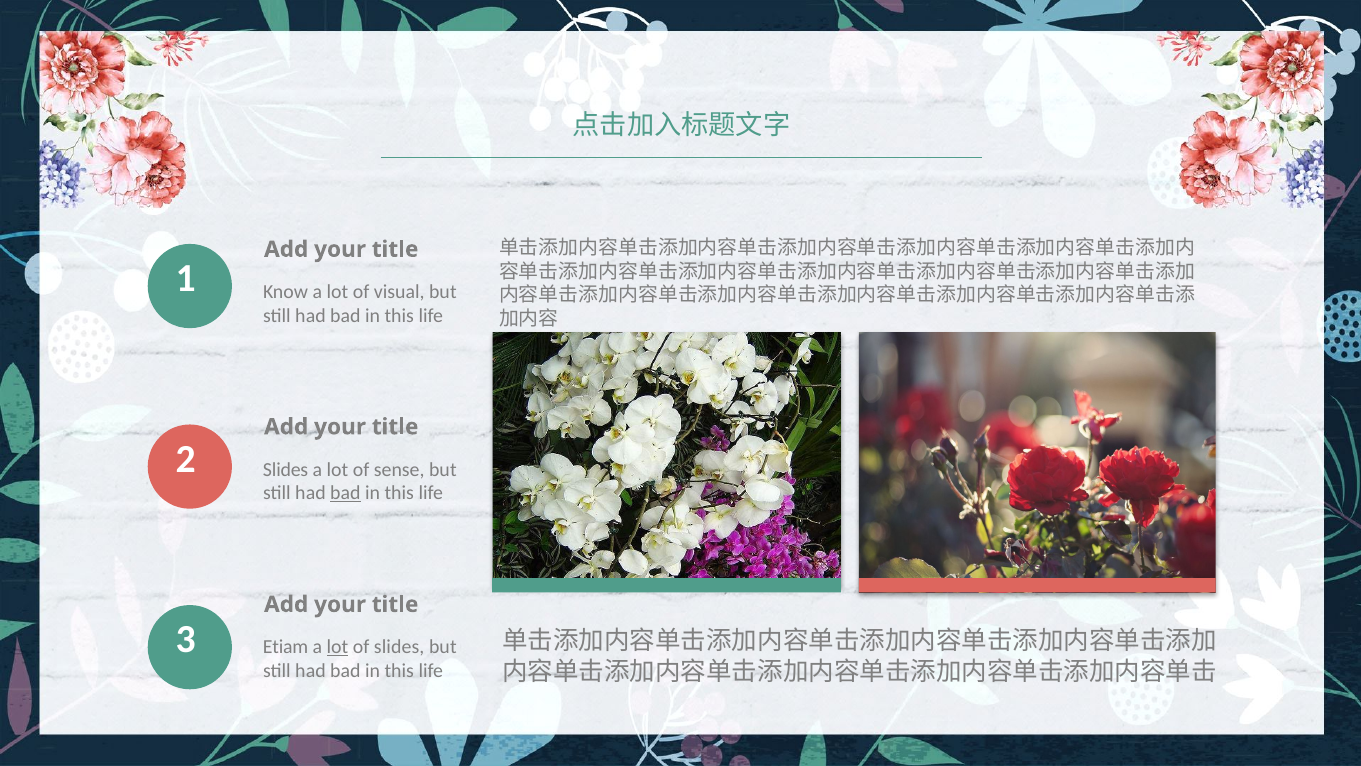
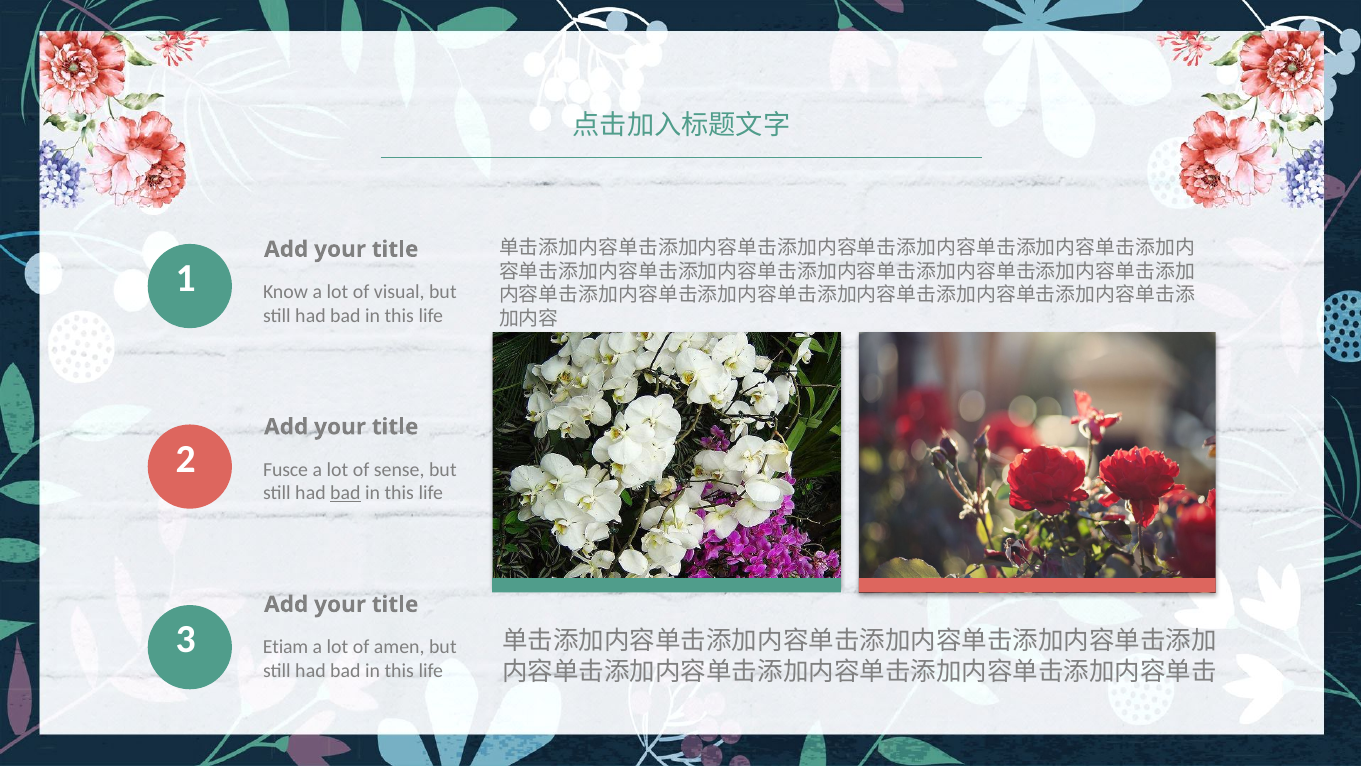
Slides: Slides -> Fusce (286, 469)
lot underline: present -> none (337, 647)
of slides: slides -> amen (399, 647)
